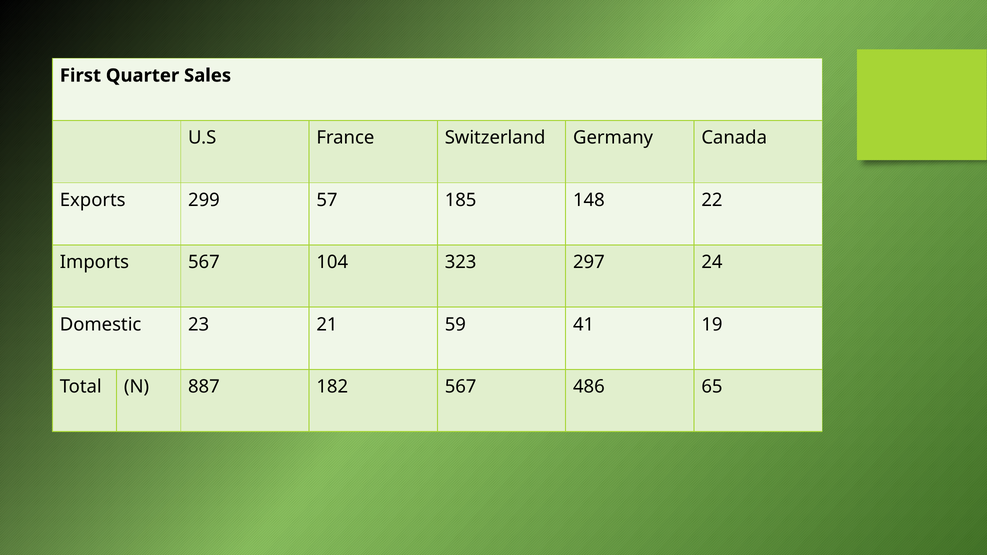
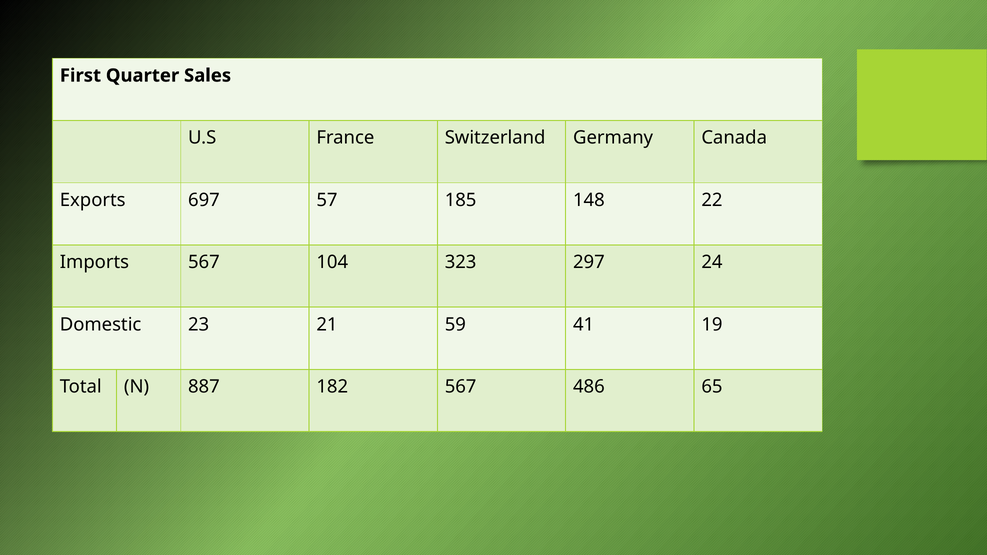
299: 299 -> 697 (204, 200)
